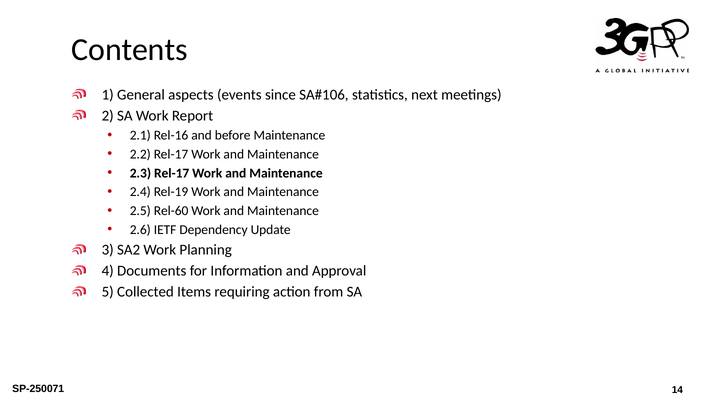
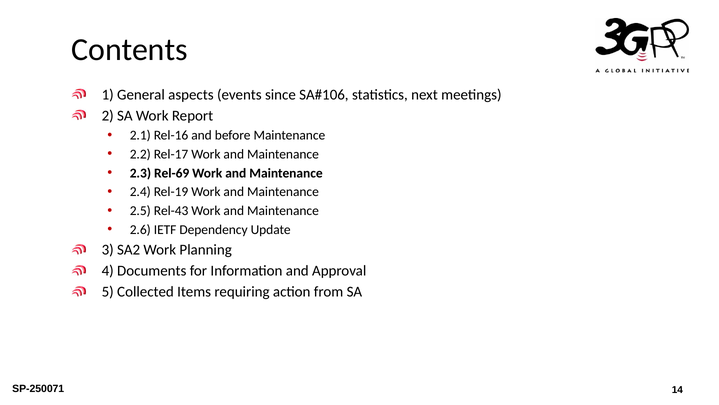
2.3 Rel-17: Rel-17 -> Rel-69 (172, 173)
Rel-60: Rel-60 -> Rel-43 (171, 211)
